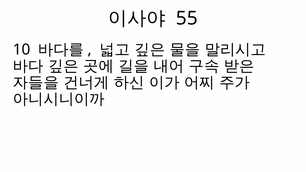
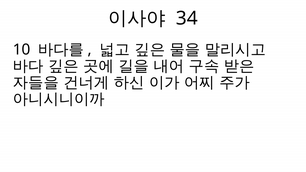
55: 55 -> 34 (187, 18)
